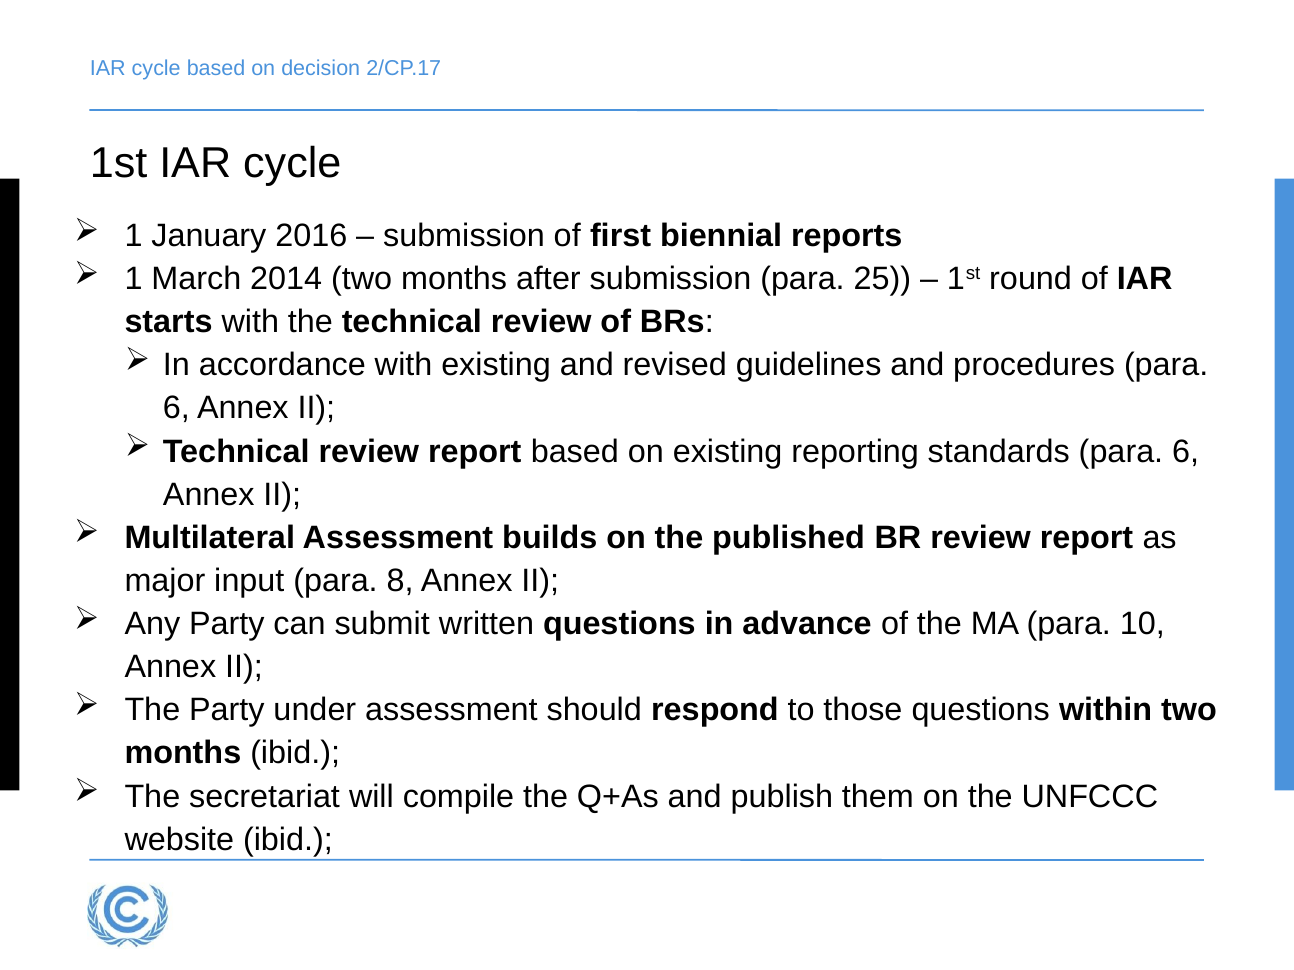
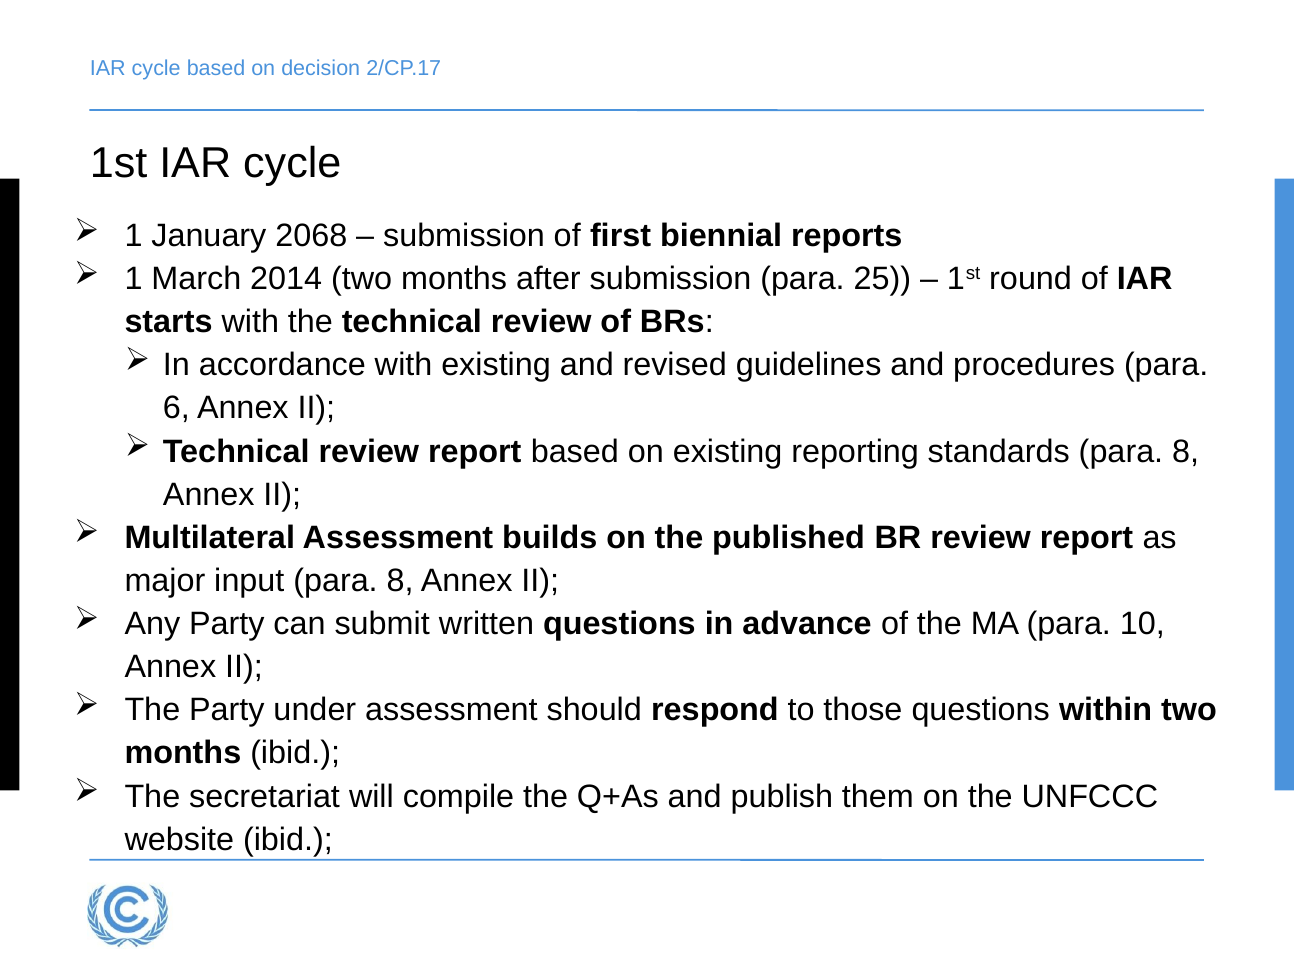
2016: 2016 -> 2068 (311, 236)
standards para 6: 6 -> 8 (1186, 452)
